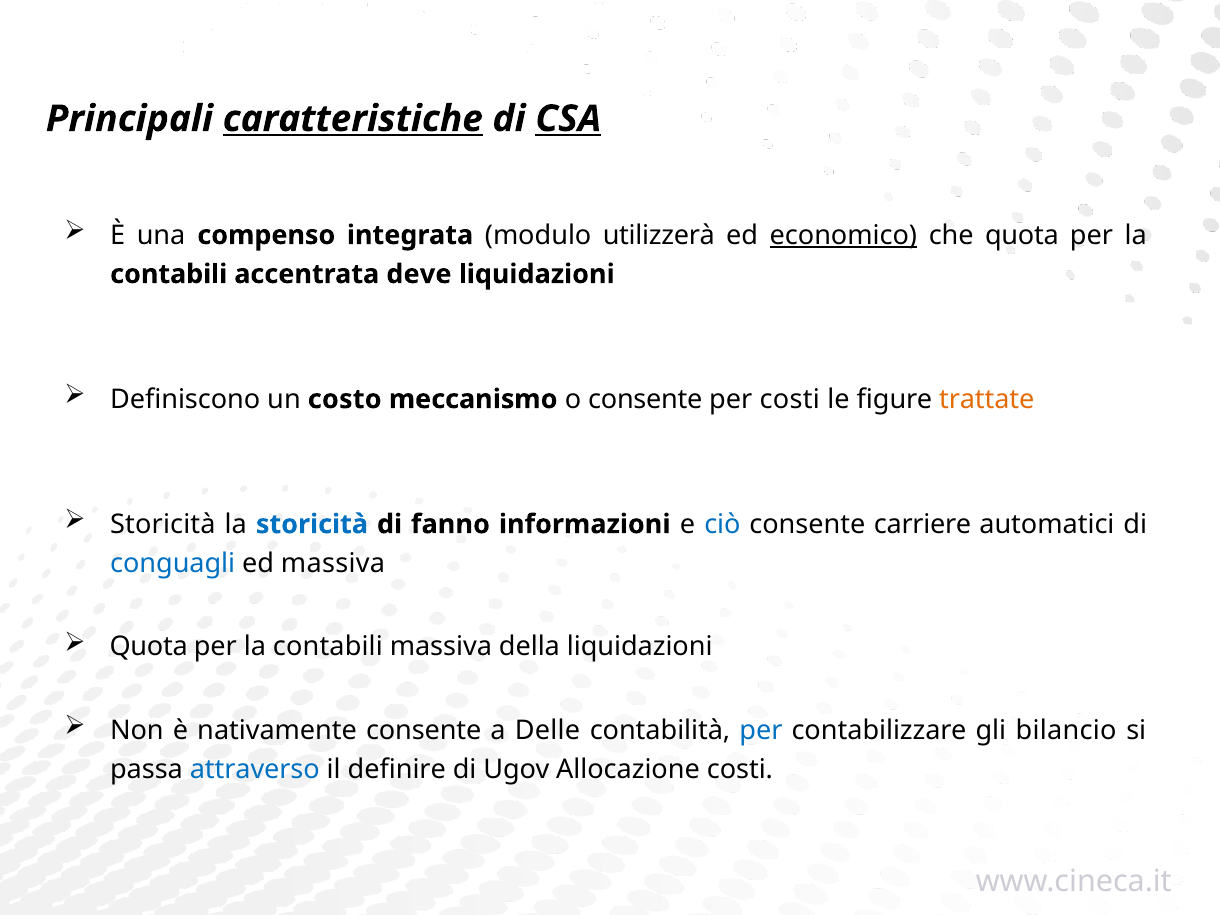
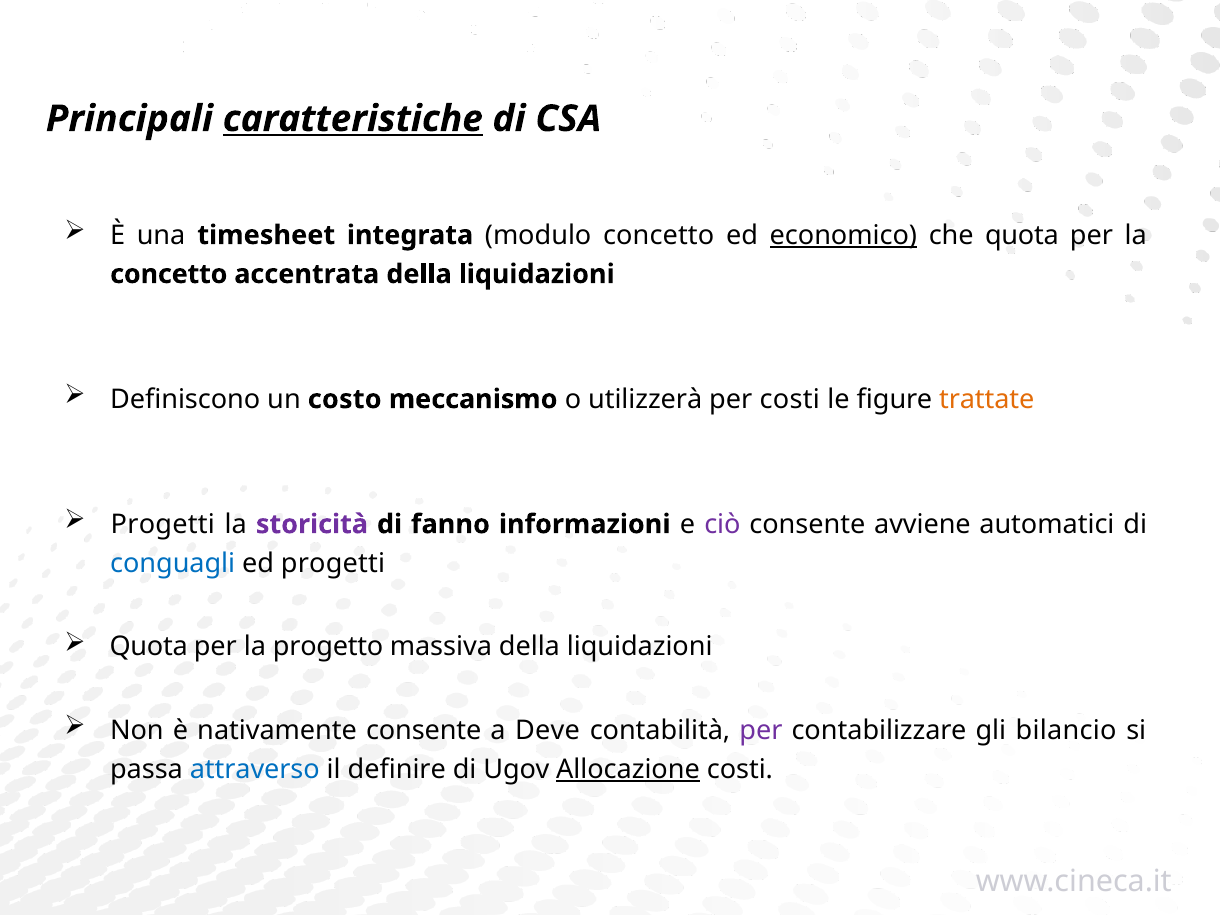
CSA underline: present -> none (568, 119)
compenso: compenso -> timesheet (266, 235)
modulo utilizzerà: utilizzerà -> concetto (659, 235)
contabili: contabili -> concetto (169, 274)
accentrata deve: deve -> della (419, 274)
o consente: consente -> utilizzerà (645, 399)
Storicità: Storicità -> Progetti (163, 524)
storicità colour: blue -> purple (312, 524)
ciò colour: blue -> purple (722, 524)
carriere: carriere -> avviene (922, 524)
ed massiva: massiva -> progetti (333, 563)
contabili: contabili -> progetto (328, 647)
Delle: Delle -> Deve (547, 730)
per colour: blue -> purple (761, 730)
Allocazione underline: none -> present (628, 769)
